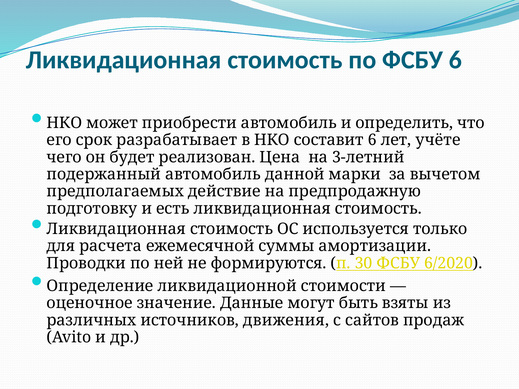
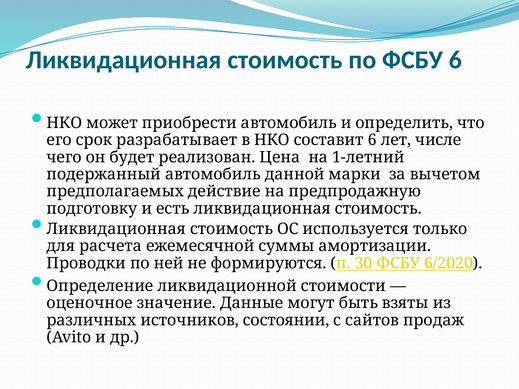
учёте: учёте -> числе (438, 140)
3-летний: 3-летний -> 1-летний (368, 157)
движения: движения -> состоянии (286, 320)
